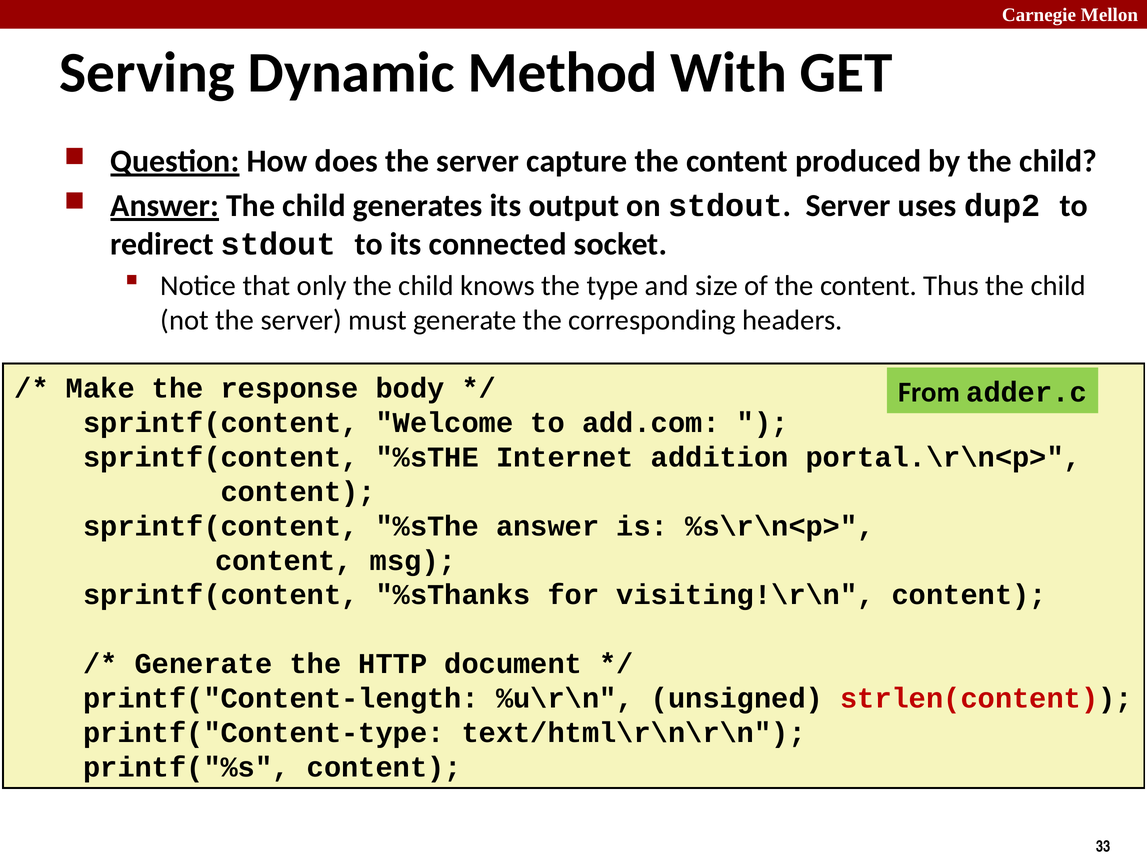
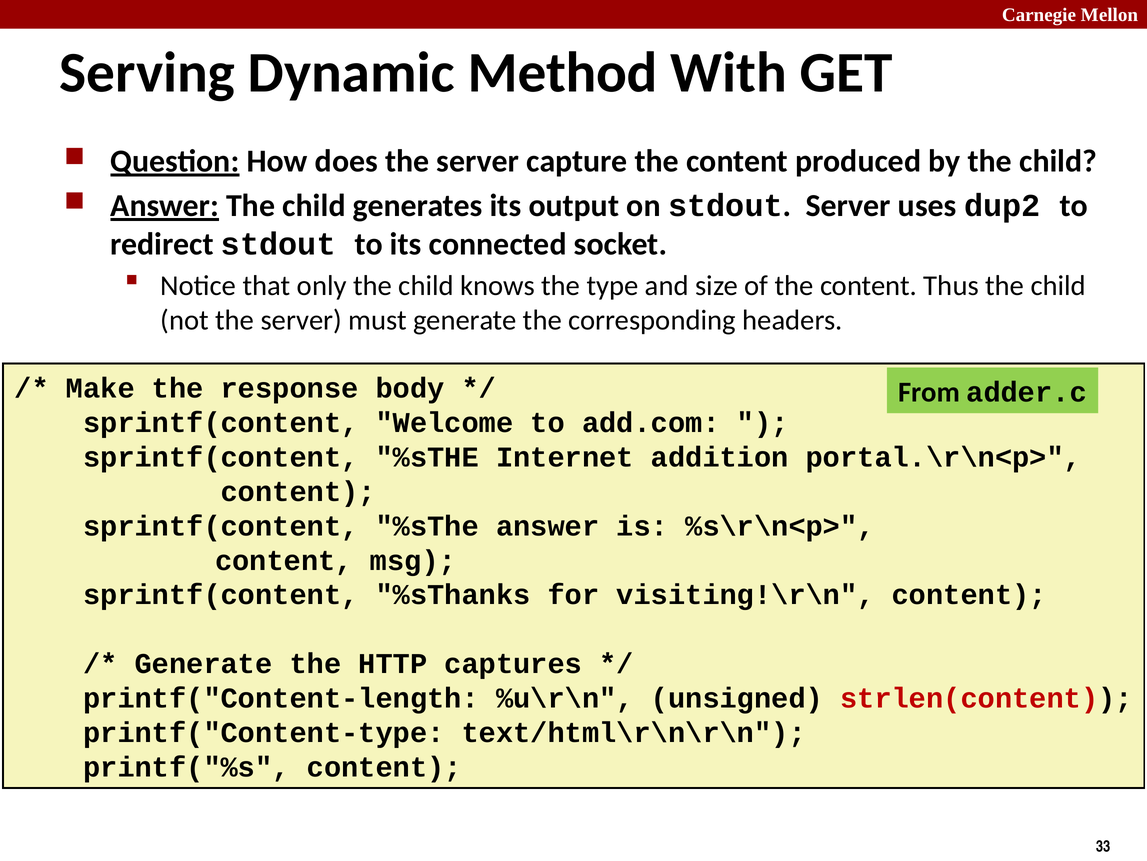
document: document -> captures (513, 663)
